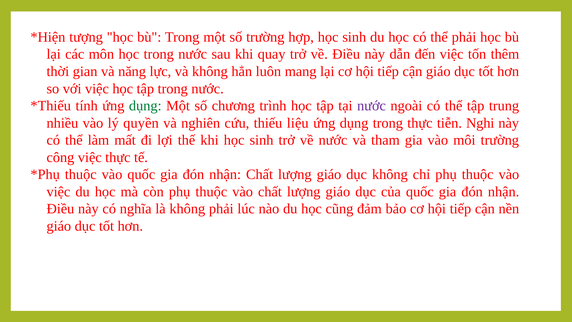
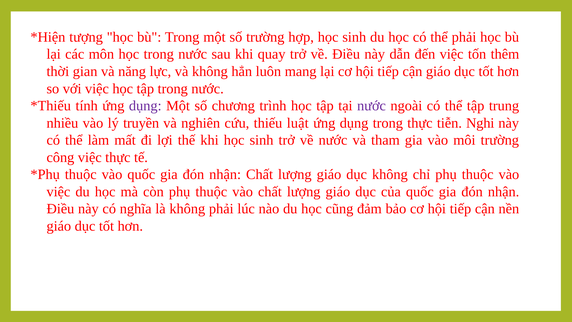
dụng colour: green -> purple (145, 106)
quyền: quyền -> truyền (141, 123)
liệu: liệu -> luật (298, 123)
